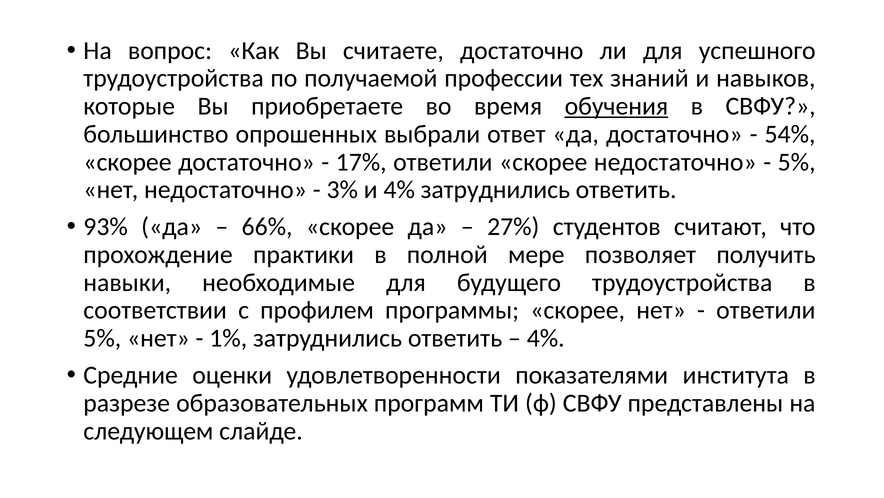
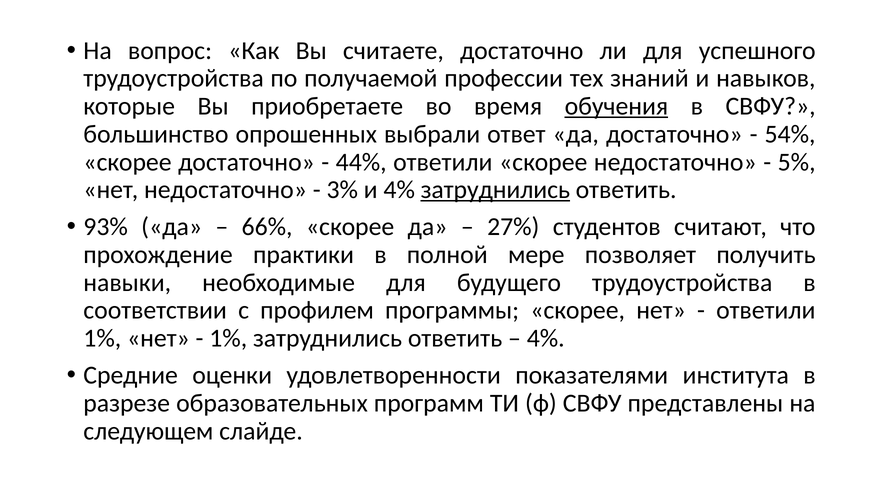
17%: 17% -> 44% (361, 162)
затруднились underline: none -> present (495, 190)
5%: 5% -> 1% (102, 338)
